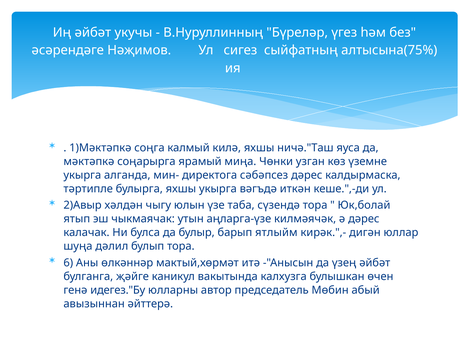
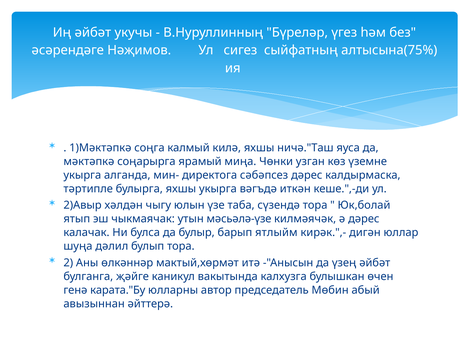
аңларга-үзе: аңларга-үзе -> мәсьәлә-үзе (239, 219)
6: 6 -> 2 (68, 263)
идегез."Бу: идегез."Бу -> карата."Бу (118, 290)
